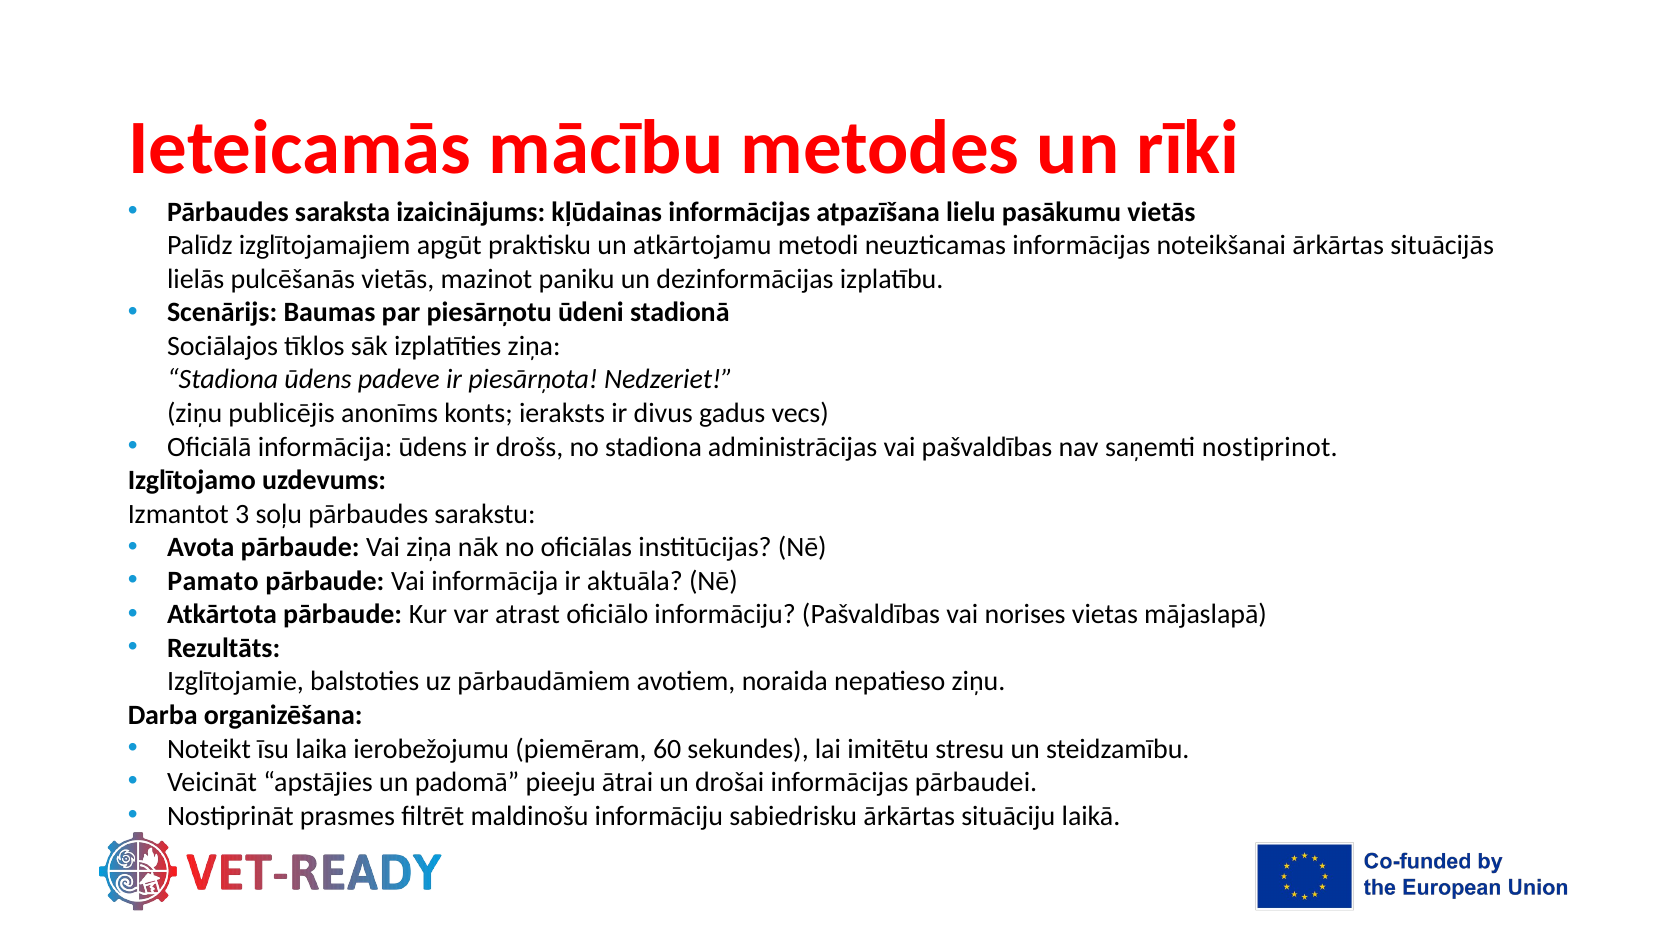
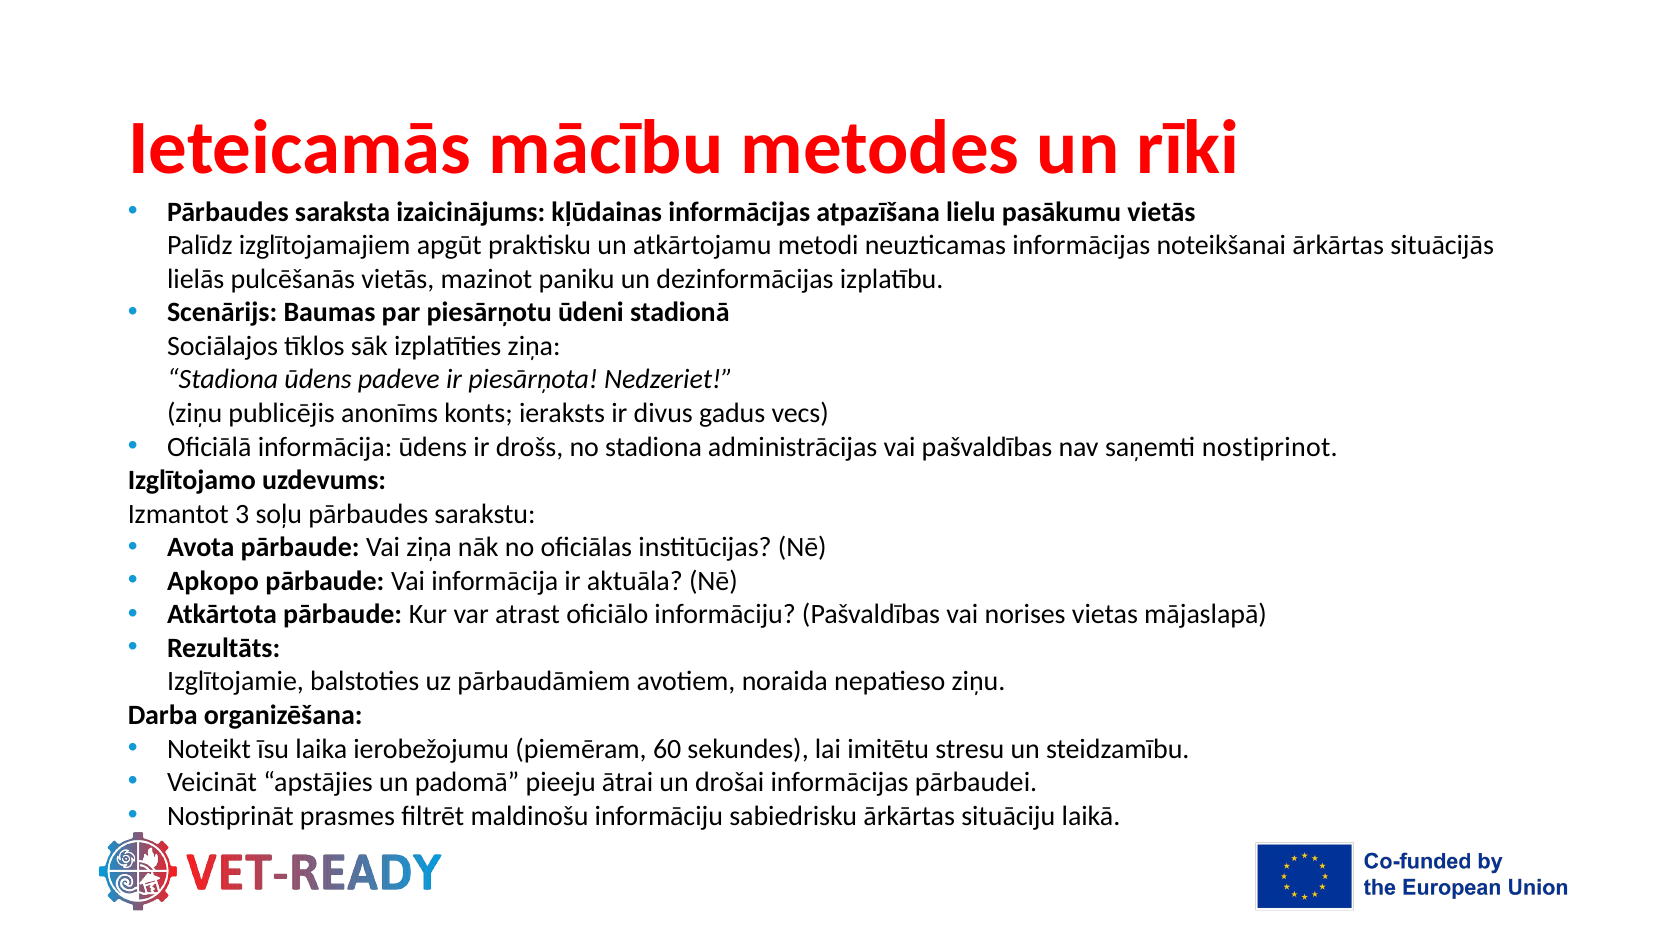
Pamato: Pamato -> Apkopo (213, 581)
